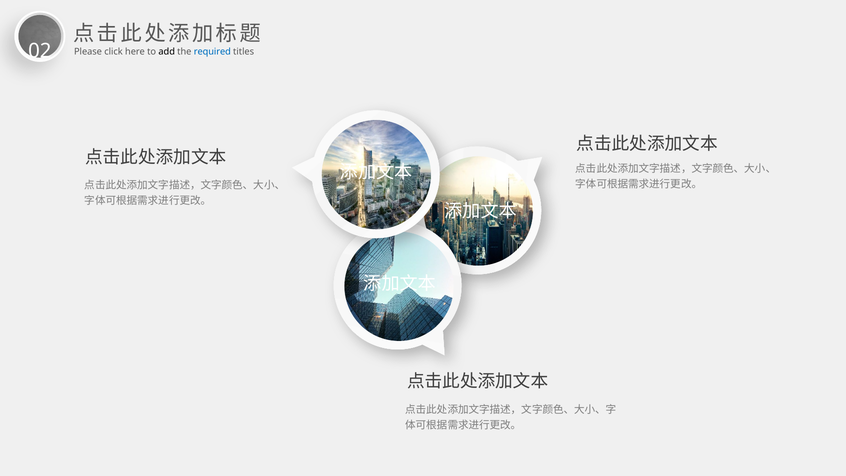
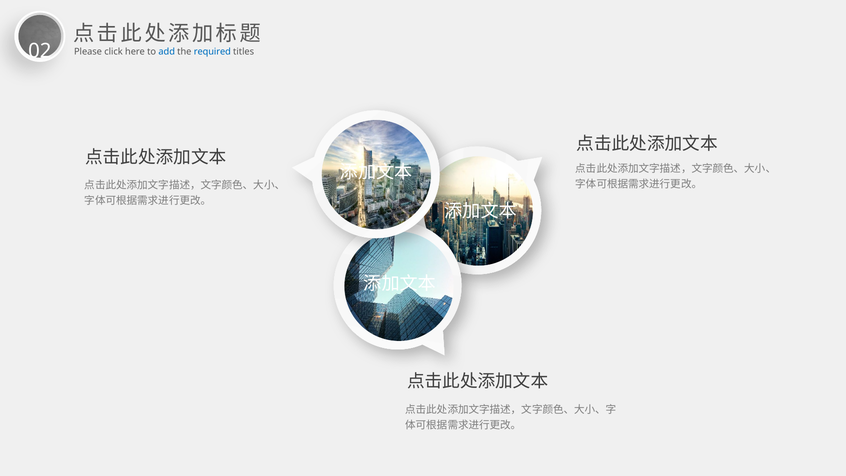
add colour: black -> blue (167, 52)
